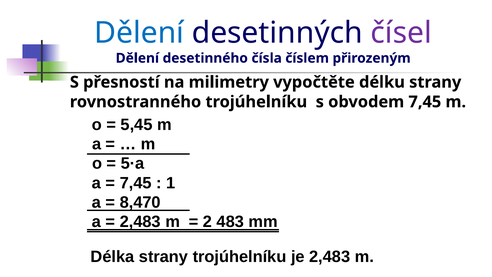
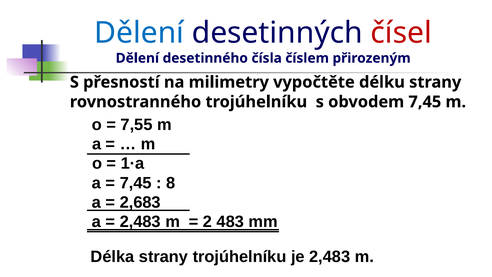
čísel colour: purple -> red (401, 33)
5,45: 5,45 -> 7,55 (137, 125)
5·a: 5·a -> 1·a (133, 163)
1: 1 -> 8 (171, 183)
8,470: 8,470 -> 2,683 (140, 202)
